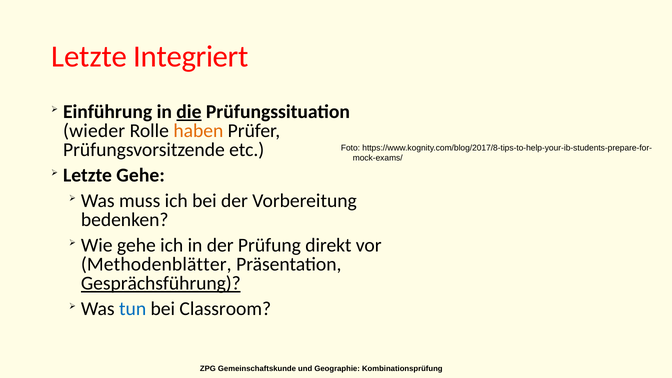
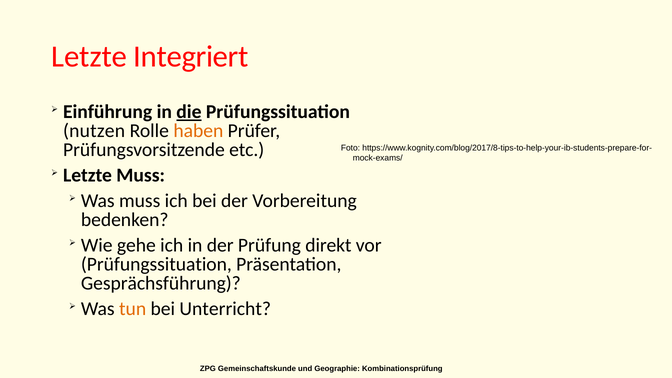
wieder: wieder -> nutzen (94, 131)
Letzte Gehe: Gehe -> Muss (141, 175)
Methodenblätter: Methodenblätter -> Prüfungssituation (156, 264)
Gesprächsführung underline: present -> none (161, 283)
tun colour: blue -> orange (133, 309)
Classroom: Classroom -> Unterricht (225, 309)
